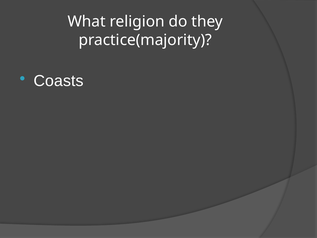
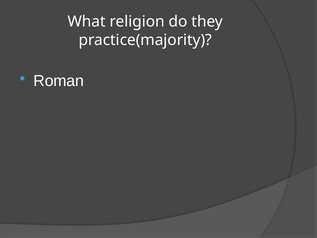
Coasts: Coasts -> Roman (59, 81)
